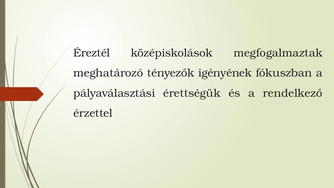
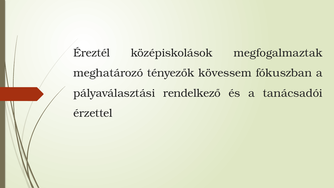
igényének: igényének -> kövessem (225, 73)
érettségük: érettségük -> rendelkező (192, 93)
rendelkező: rendelkező -> tanácsadói (293, 93)
